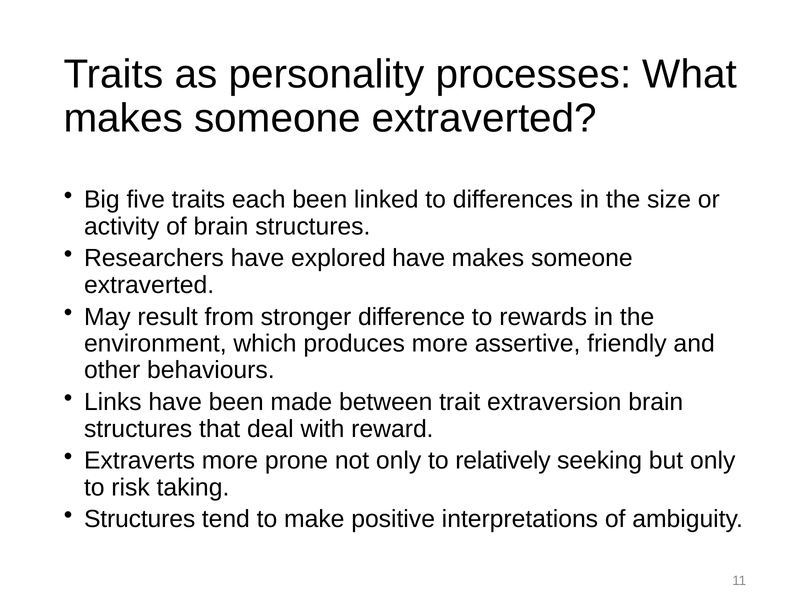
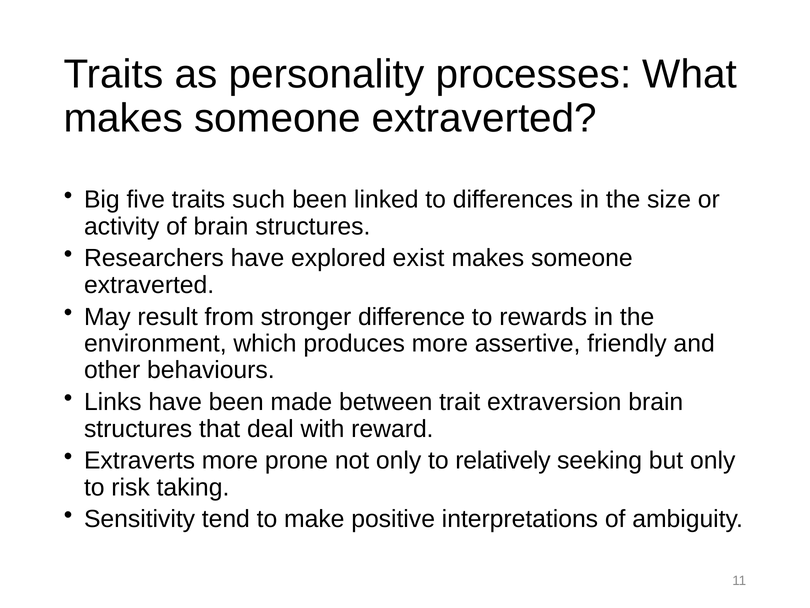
each: each -> such (259, 200)
explored have: have -> exist (418, 258)
Structures: Structures -> Sensitivity (140, 519)
